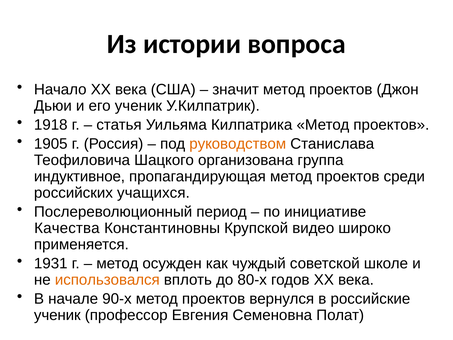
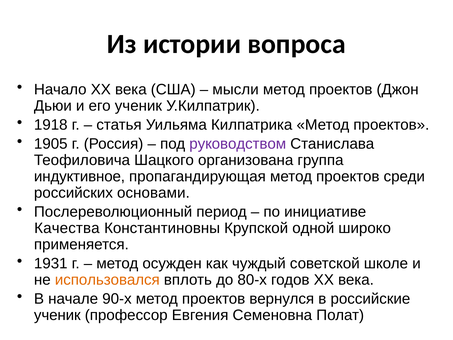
значит: значит -> мысли (236, 90)
руководством colour: orange -> purple (238, 144)
учащихся: учащихся -> основами (153, 193)
видео: видео -> одной (313, 228)
